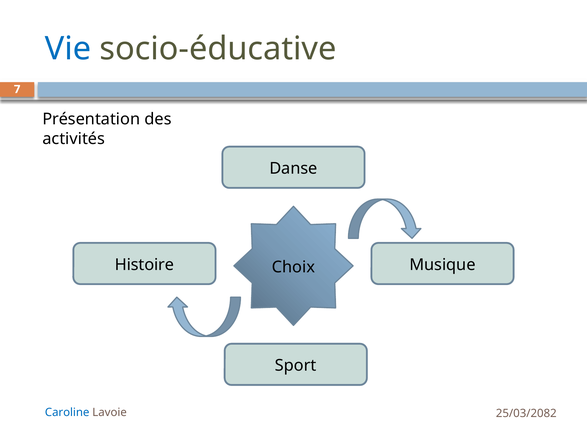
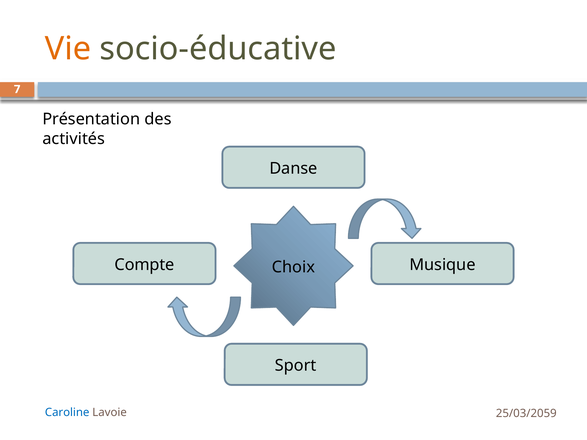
Vie colour: blue -> orange (68, 49)
Histoire: Histoire -> Compte (144, 265)
25/03/2082: 25/03/2082 -> 25/03/2059 (526, 414)
